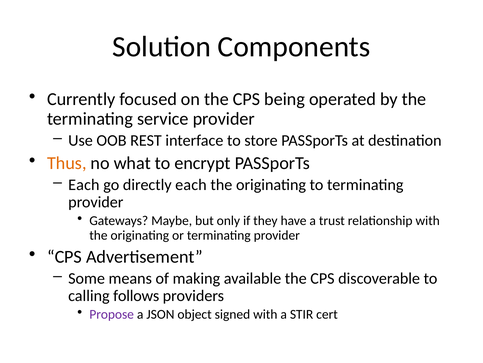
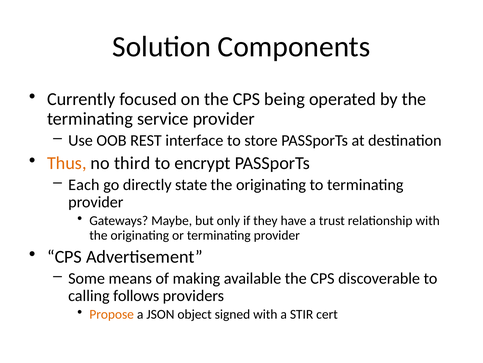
what: what -> third (132, 163)
directly each: each -> state (191, 184)
Propose colour: purple -> orange (112, 314)
